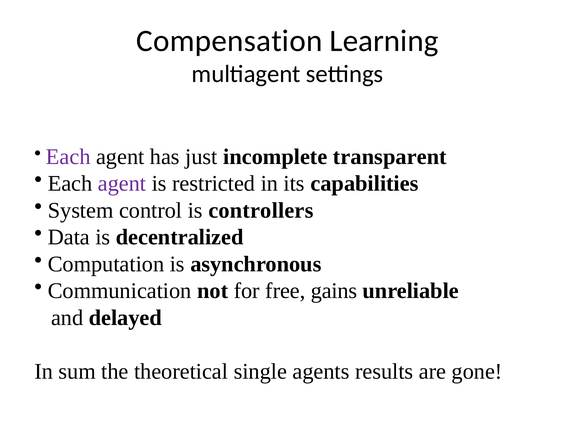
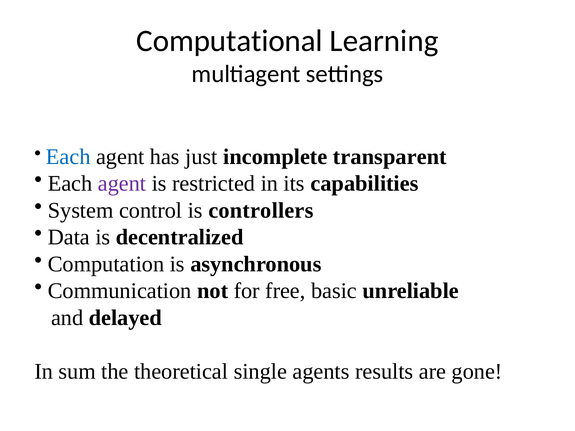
Compensation: Compensation -> Computational (230, 41)
Each colour: purple -> blue (68, 157)
gains: gains -> basic (334, 291)
